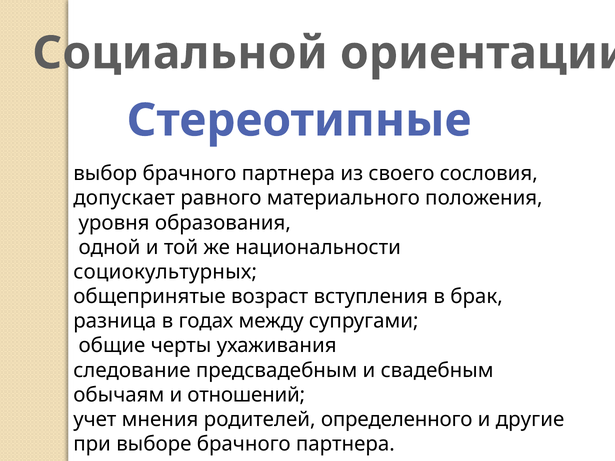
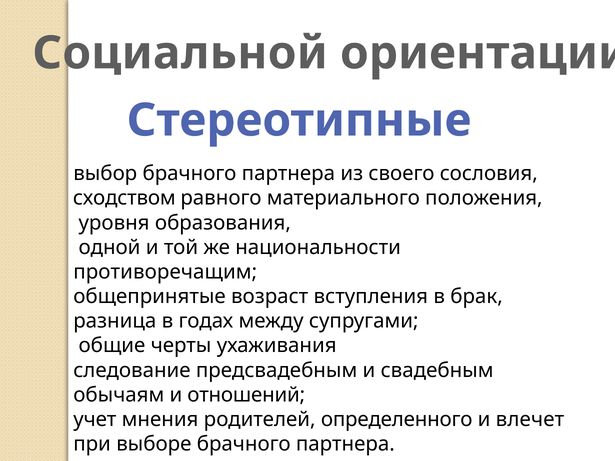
допускает: допускает -> сходством (124, 198)
социокультурных: социокультурных -> противоречащим (165, 272)
другие: другие -> влечет (530, 420)
